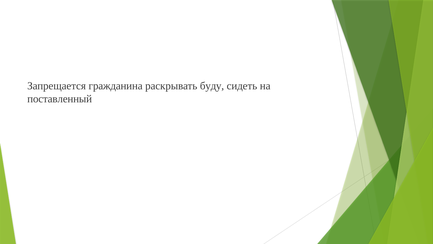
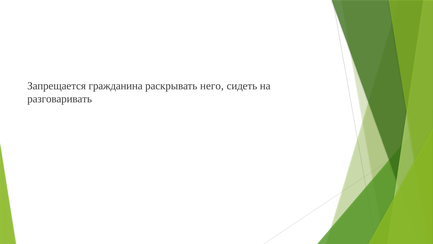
буду: буду -> него (212, 86)
поставленный: поставленный -> разговаривать (60, 99)
